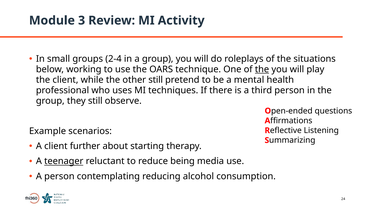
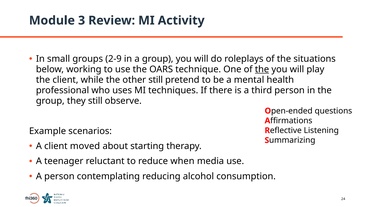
2-4: 2-4 -> 2-9 (113, 59)
further: further -> moved (85, 146)
teenager underline: present -> none (64, 161)
being: being -> when (182, 161)
